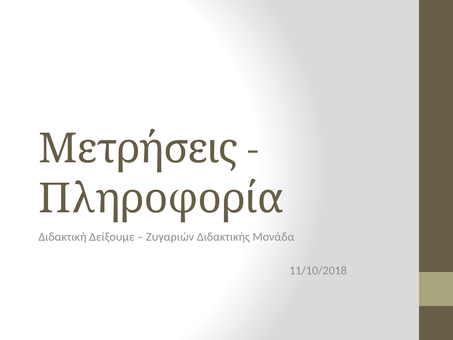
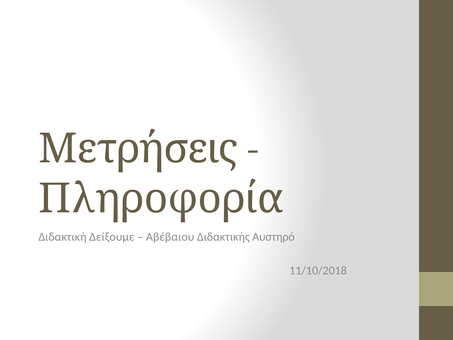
Ζυγαριών: Ζυγαριών -> Αβέβαιου (170, 237)
Μονάδα: Μονάδα -> Αυστηρό (274, 237)
